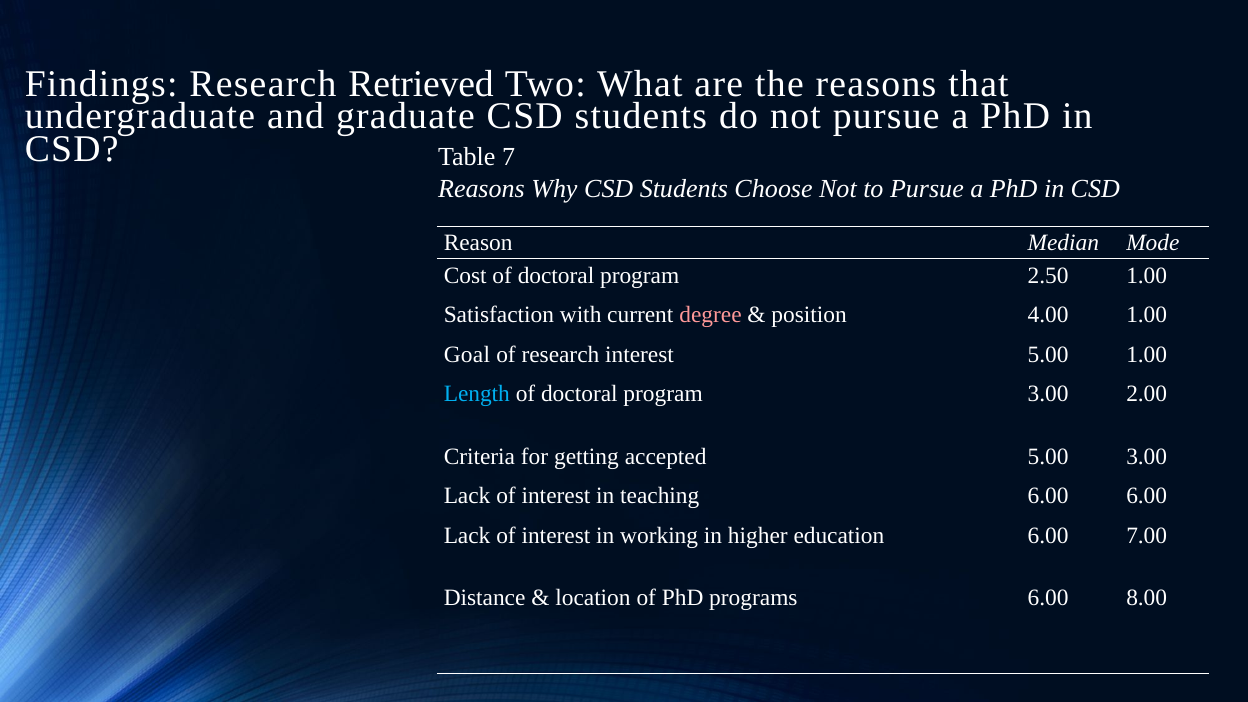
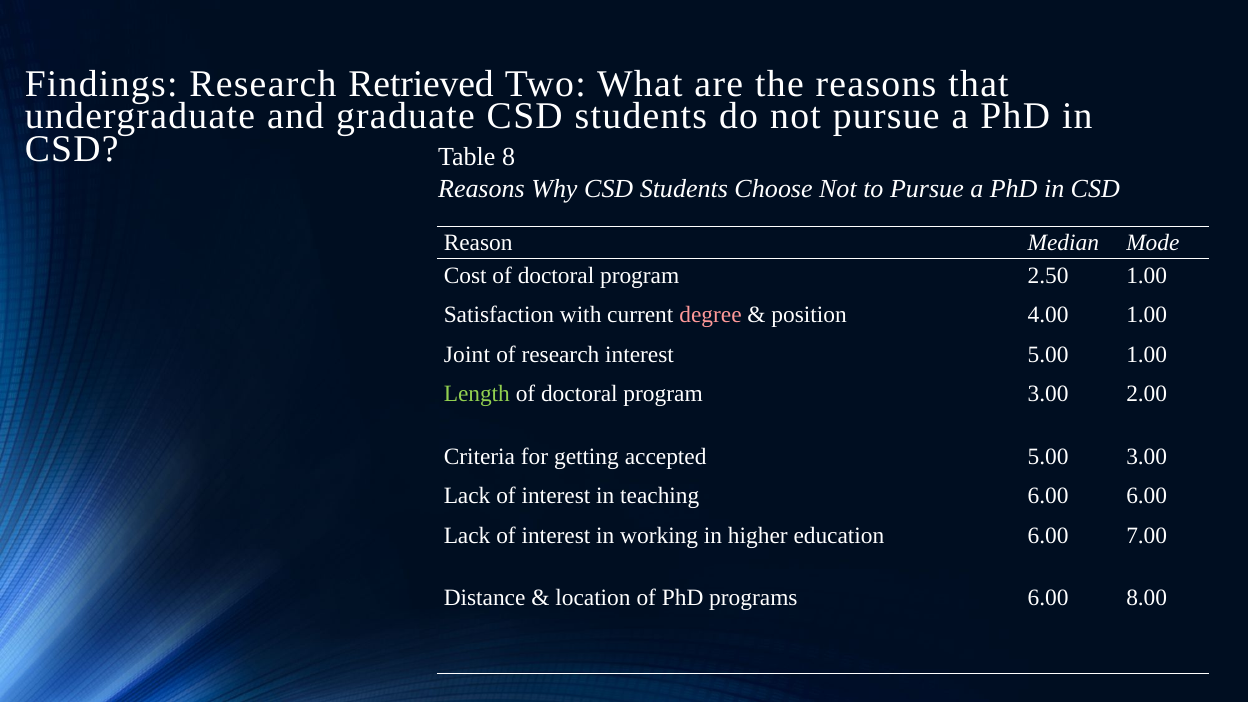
7: 7 -> 8 (509, 157)
Goal: Goal -> Joint (467, 354)
Length colour: light blue -> light green (477, 394)
